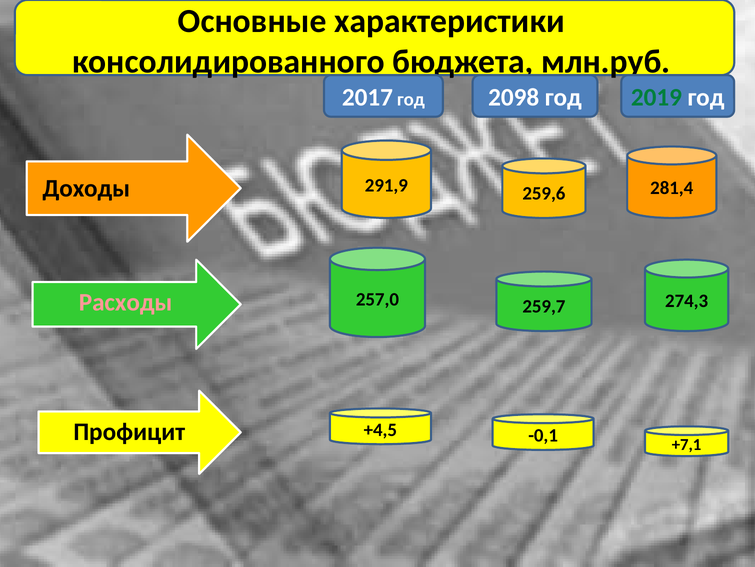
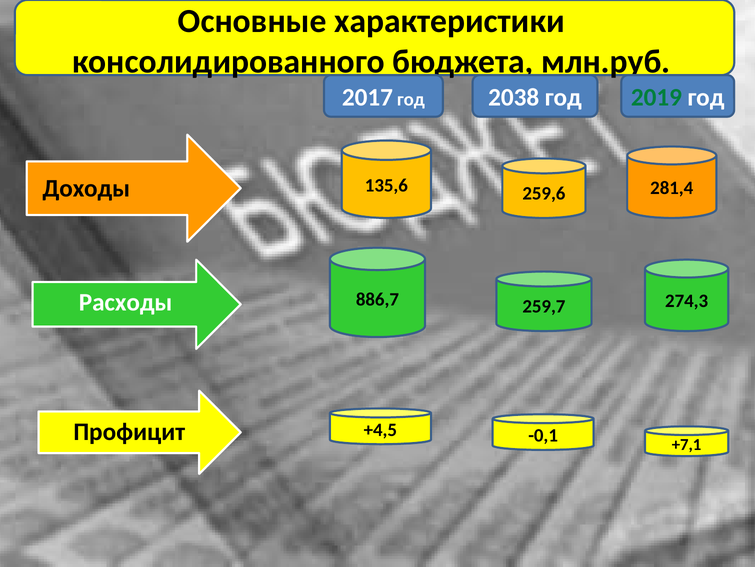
2098: 2098 -> 2038 (514, 98)
291,9: 291,9 -> 135,6 (386, 185)
257,0: 257,0 -> 886,7 (377, 299)
Расходы colour: pink -> white (126, 302)
